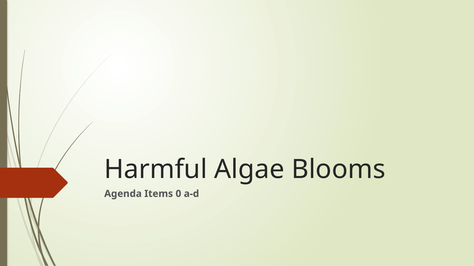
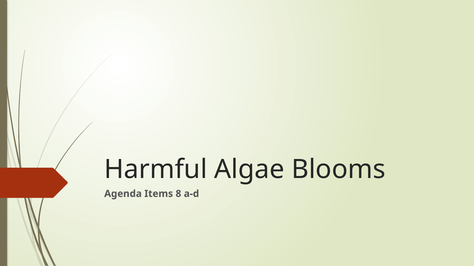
0: 0 -> 8 (178, 194)
